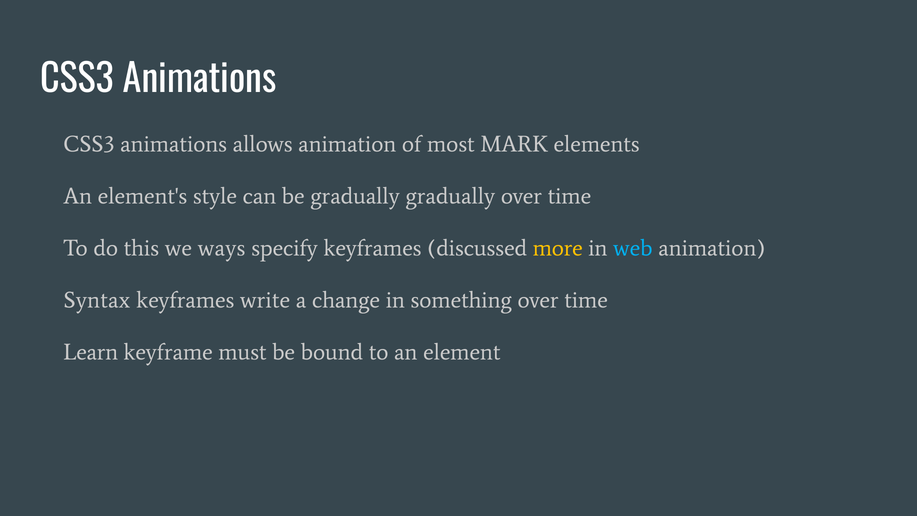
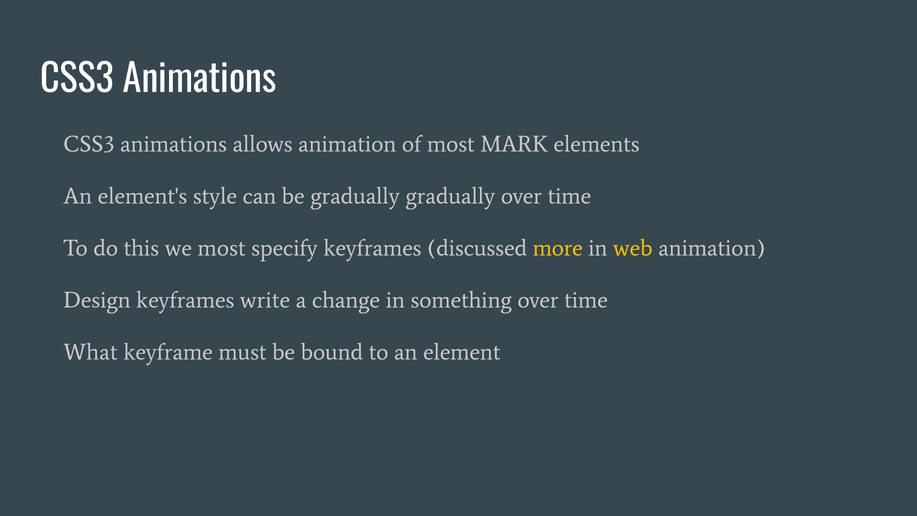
we ways: ways -> most (222, 248)
web colour: light blue -> yellow (633, 248)
Syntax: Syntax -> Design (97, 300)
Learn: Learn -> What (90, 352)
